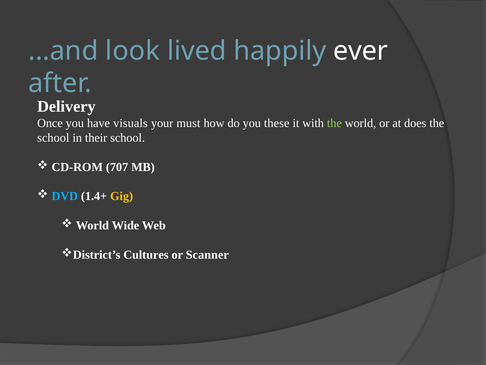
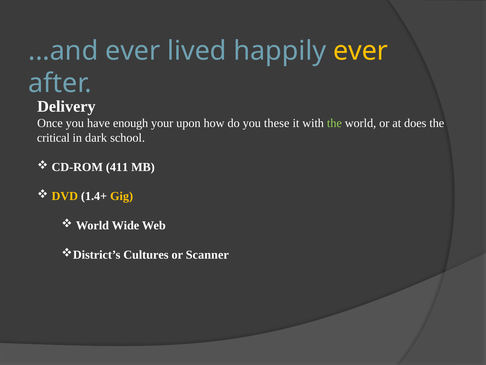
...and look: look -> ever (133, 51)
ever colour: white -> yellow (361, 51)
visuals: visuals -> enough (131, 123)
must: must -> upon (188, 123)
school: school -> critical (53, 138)
their: their -> dark (96, 138)
707: 707 -> 411 (117, 167)
DVD colour: light blue -> yellow (65, 196)
